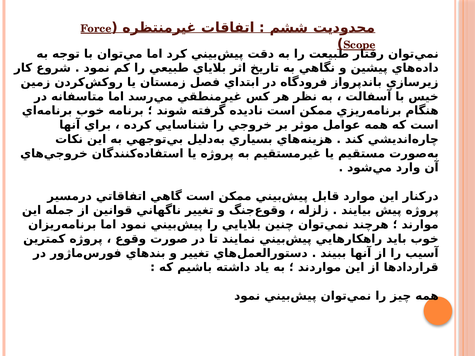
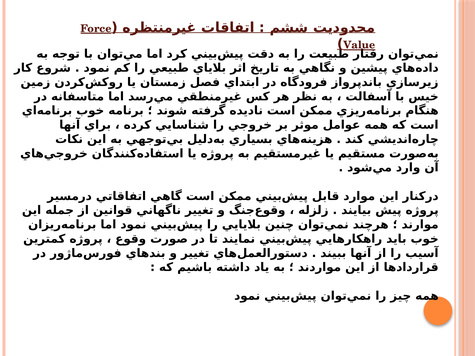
Scope: Scope -> Value (359, 45)
